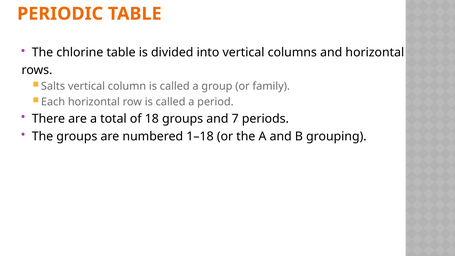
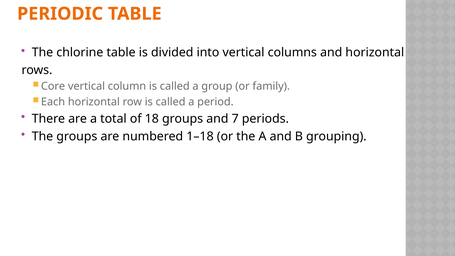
Salts: Salts -> Core (53, 86)
